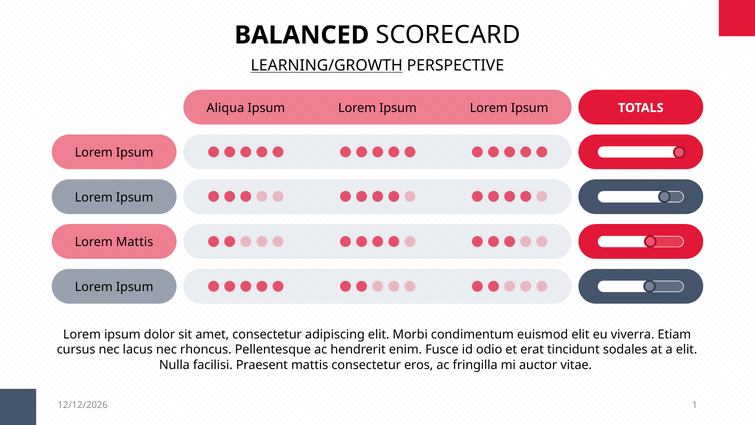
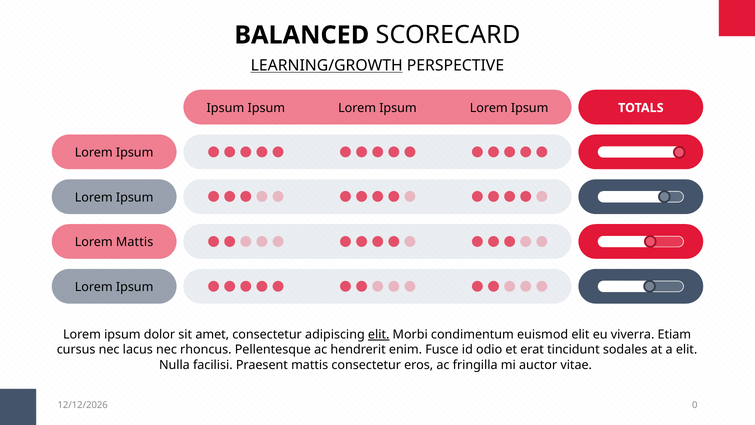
Aliqua: Aliqua -> Ipsum (225, 108)
elit underline: none -> present (379, 334)
1: 1 -> 0 (695, 405)
